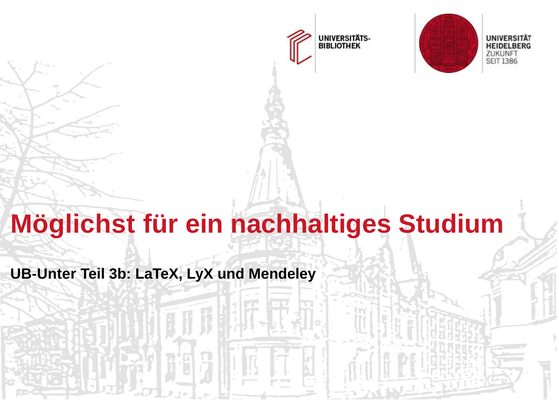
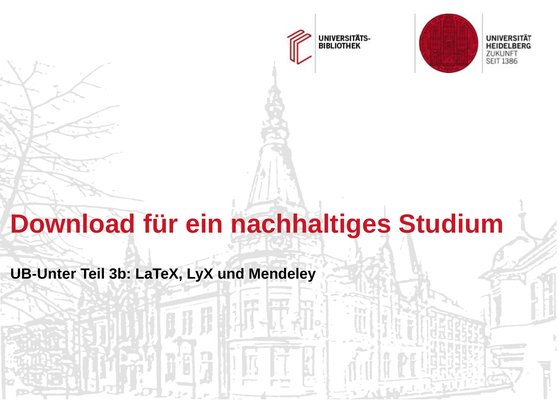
Möglichst: Möglichst -> Download (73, 224)
